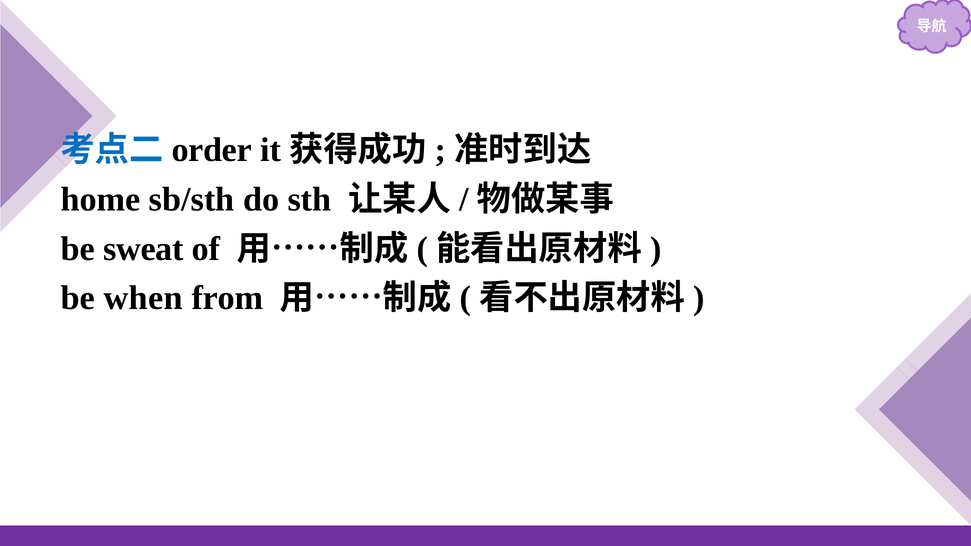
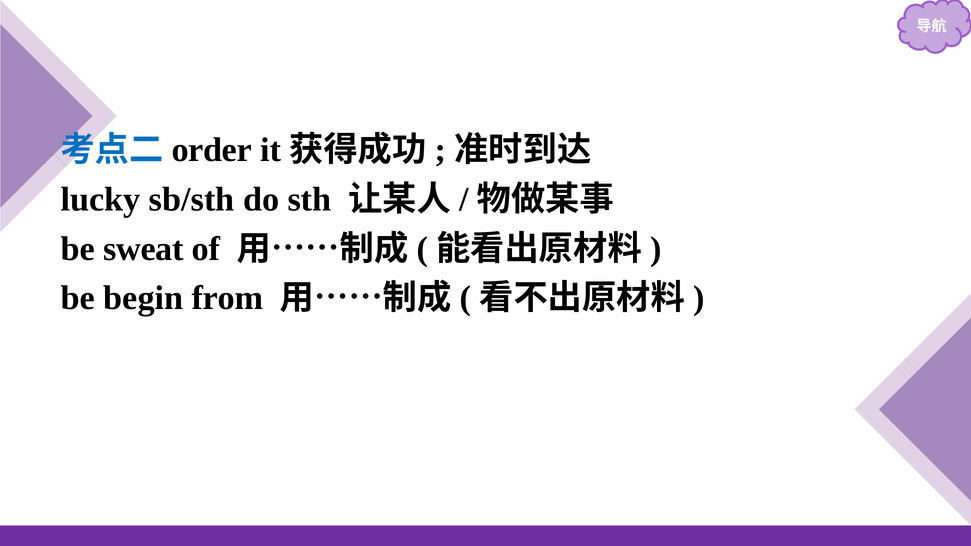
home: home -> lucky (101, 200)
when: when -> begin (143, 298)
